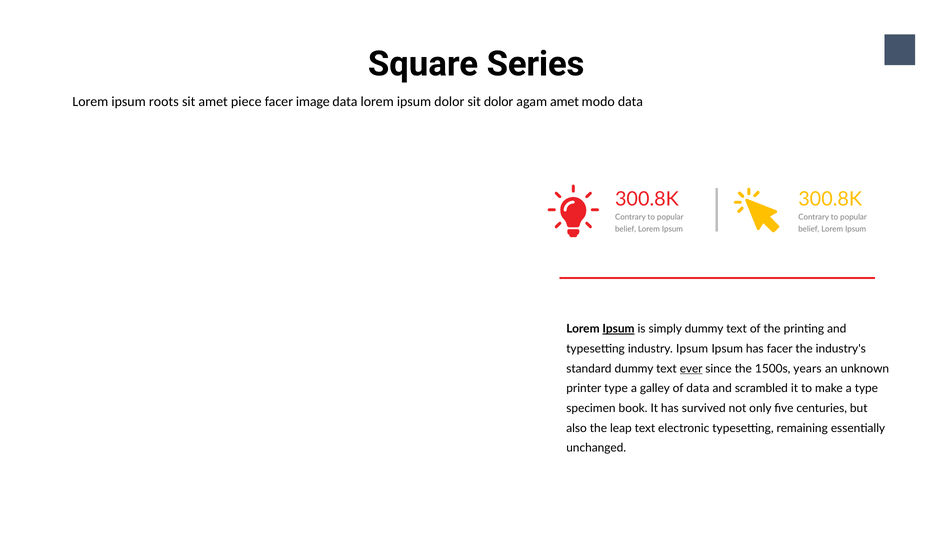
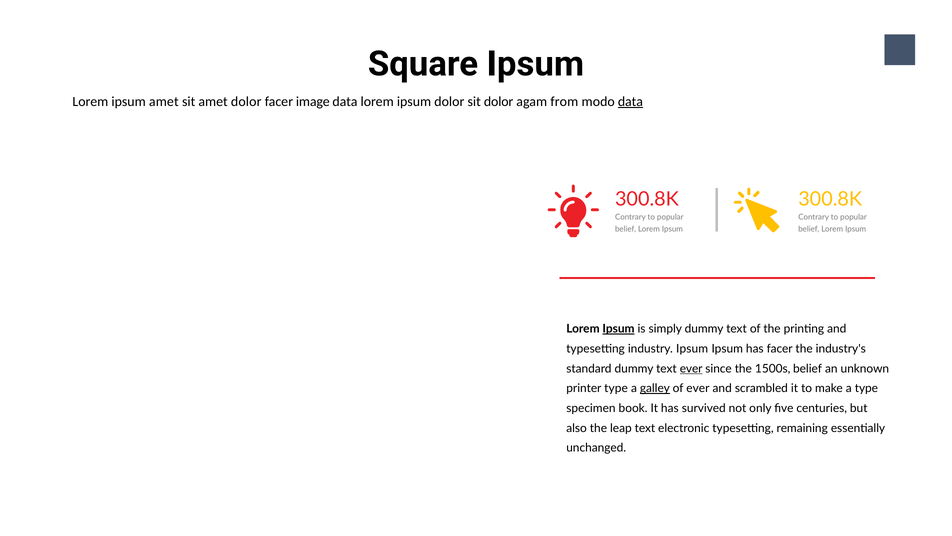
Square Series: Series -> Ipsum (535, 64)
ipsum roots: roots -> amet (164, 101)
amet piece: piece -> dolor (246, 101)
agam amet: amet -> from (564, 101)
data underline: none -> present (630, 101)
1500s years: years -> belief (808, 368)
galley underline: none -> present (655, 388)
of data: data -> ever (698, 388)
